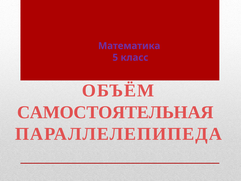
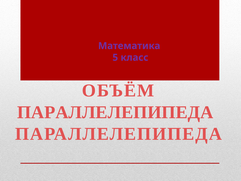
САМОСТОЯТЕЛЬНАЯ: САМОСТОЯТЕЛЬНАЯ -> ПАРАЛЛЕЛЕПИПЕДА (115, 112)
